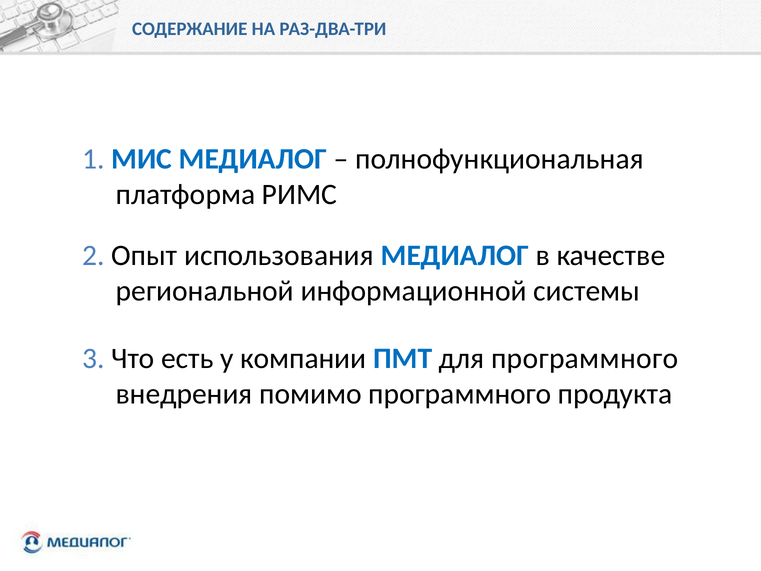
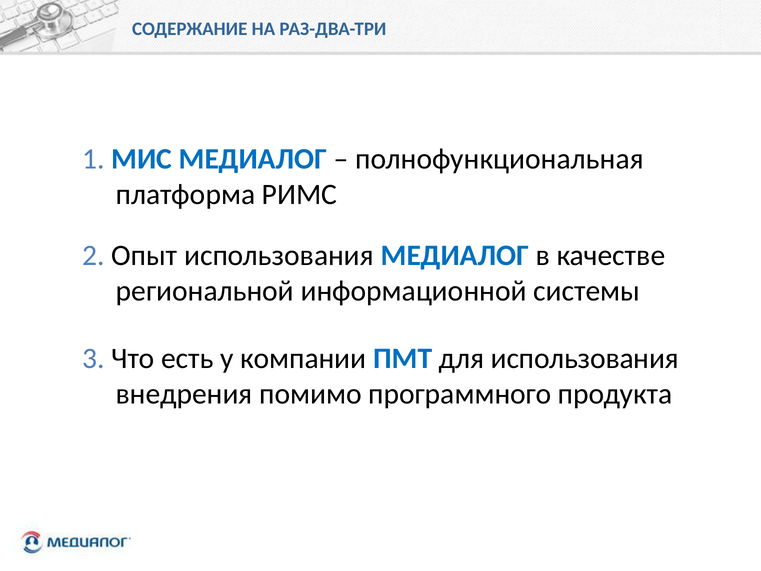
для программного: программного -> использования (585, 358)
